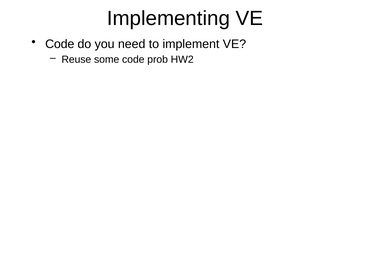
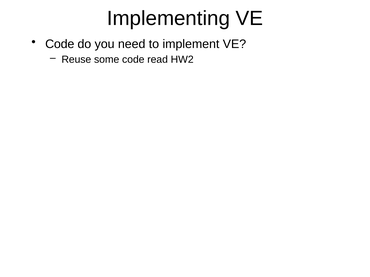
prob: prob -> read (158, 60)
